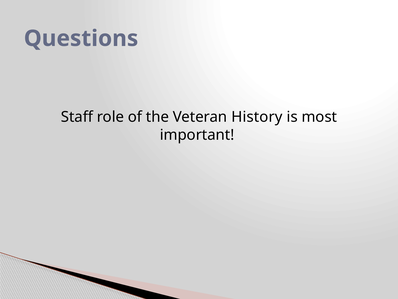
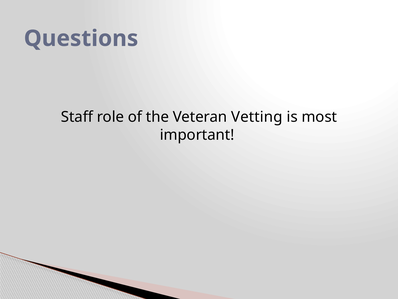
History: History -> Vetting (257, 117)
